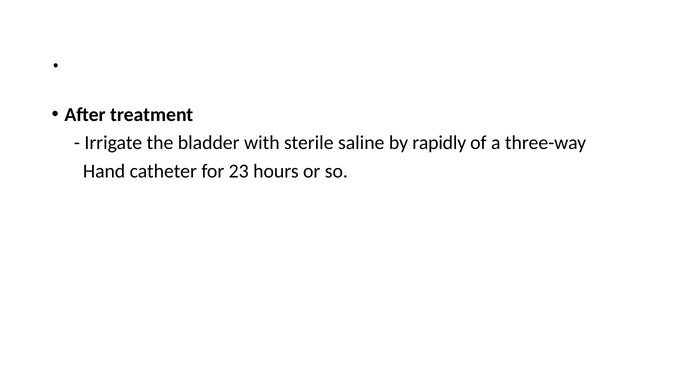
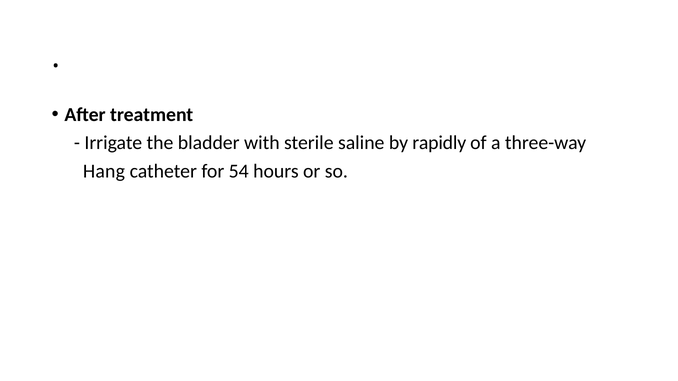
Hand: Hand -> Hang (104, 171)
23: 23 -> 54 (239, 171)
